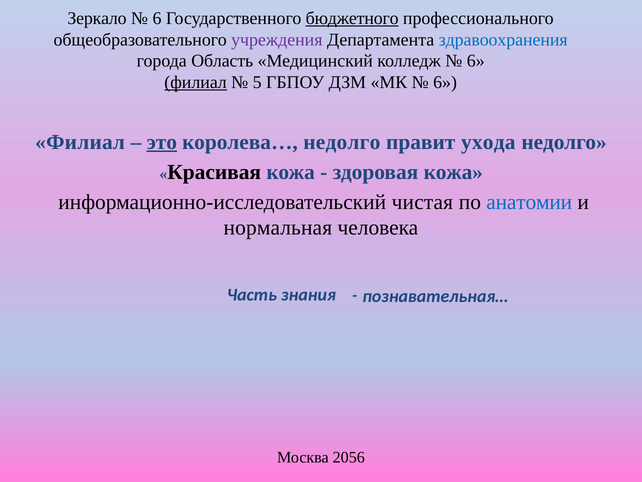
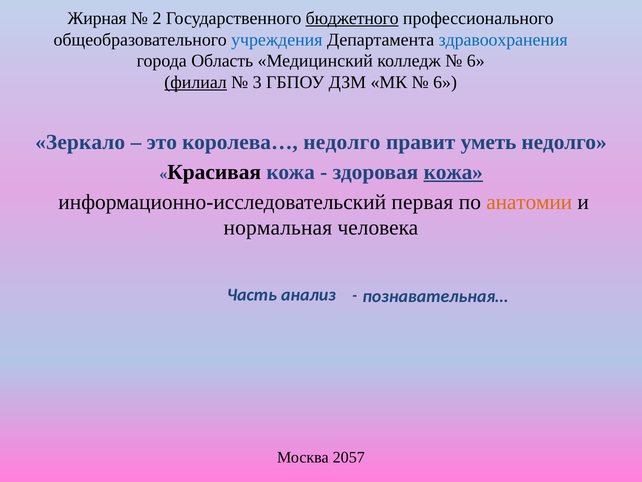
Зеркало: Зеркало -> Жирная (97, 18)
6: 6 -> 2 (157, 18)
учреждения colour: purple -> blue (277, 40)
5: 5 -> 3 (257, 82)
Филиал: Филиал -> Зеркало (80, 142)
это underline: present -> none (162, 142)
ухода: ухода -> уметь (488, 142)
кожа underline: none -> present (453, 172)
чистая: чистая -> первая (422, 202)
анатомии colour: blue -> orange (529, 202)
знания: знания -> анализ (309, 295)
2056: 2056 -> 2057 (349, 457)
